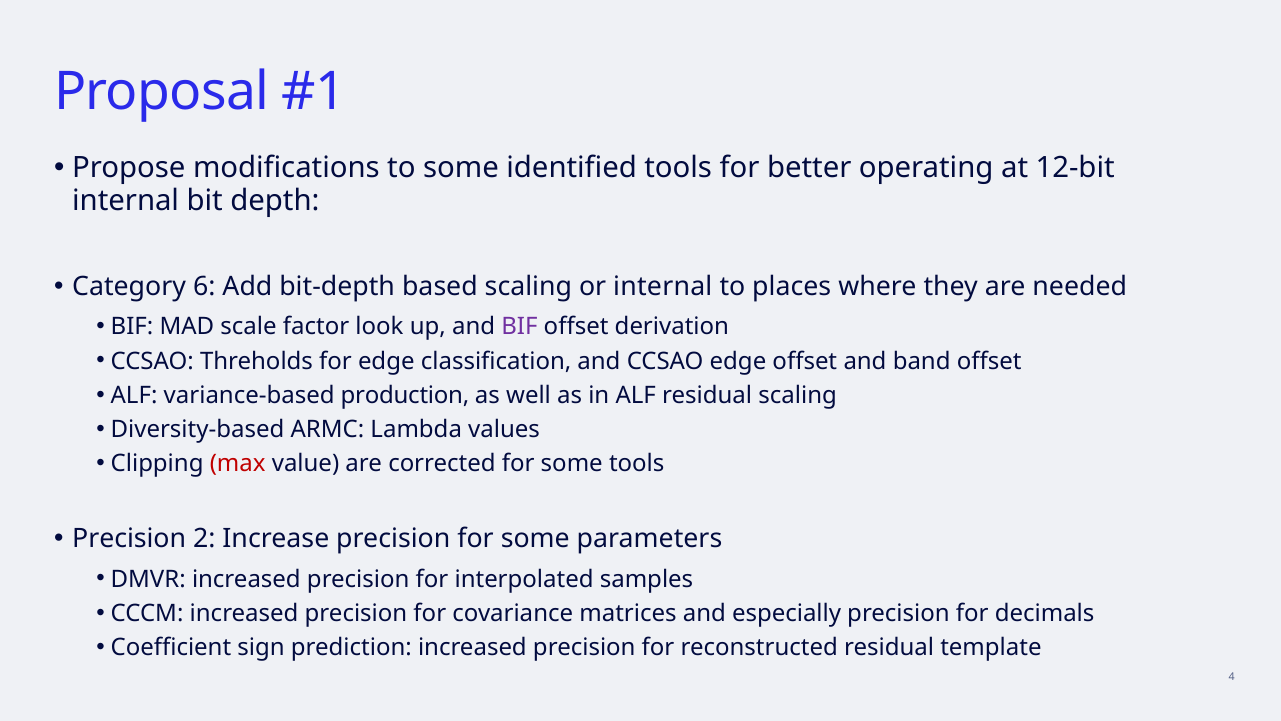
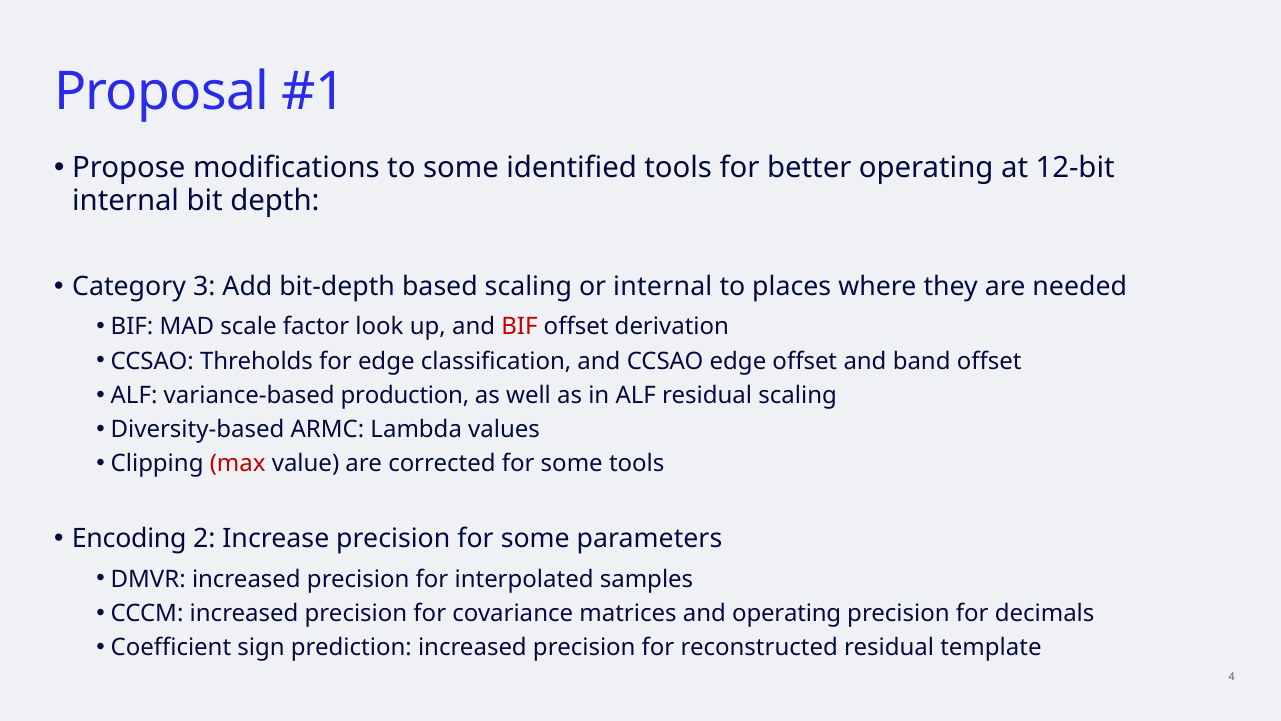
6: 6 -> 3 (204, 286)
BIF colour: purple -> red (519, 327)
Precision: Precision -> Encoding (129, 538)
and especially: especially -> operating (787, 613)
